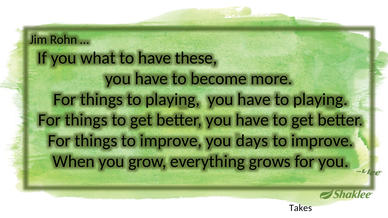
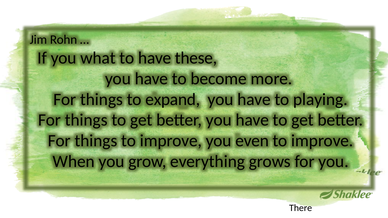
things to playing: playing -> expand (173, 99)
days: days -> even (252, 141)
Takes: Takes -> There (301, 208)
